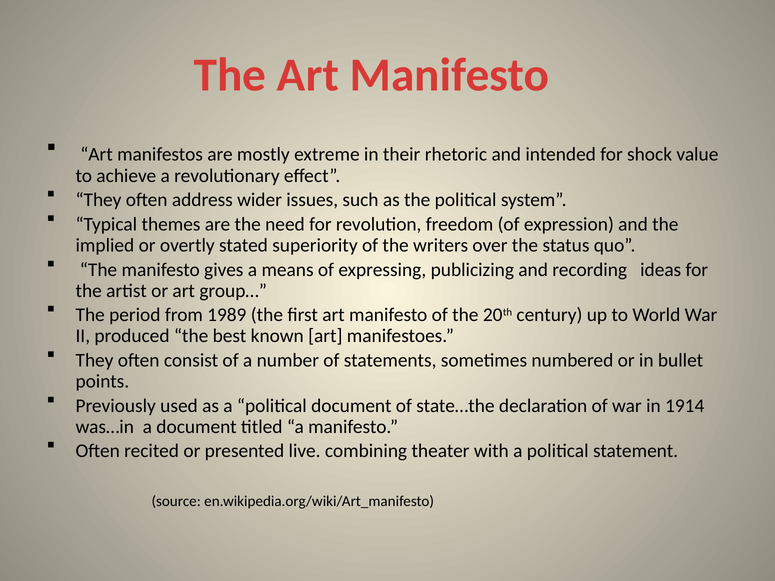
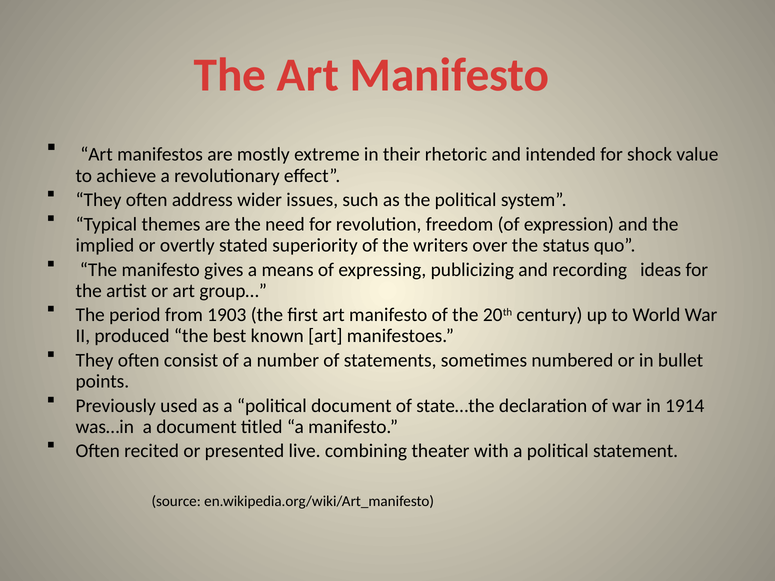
1989: 1989 -> 1903 (227, 315)
